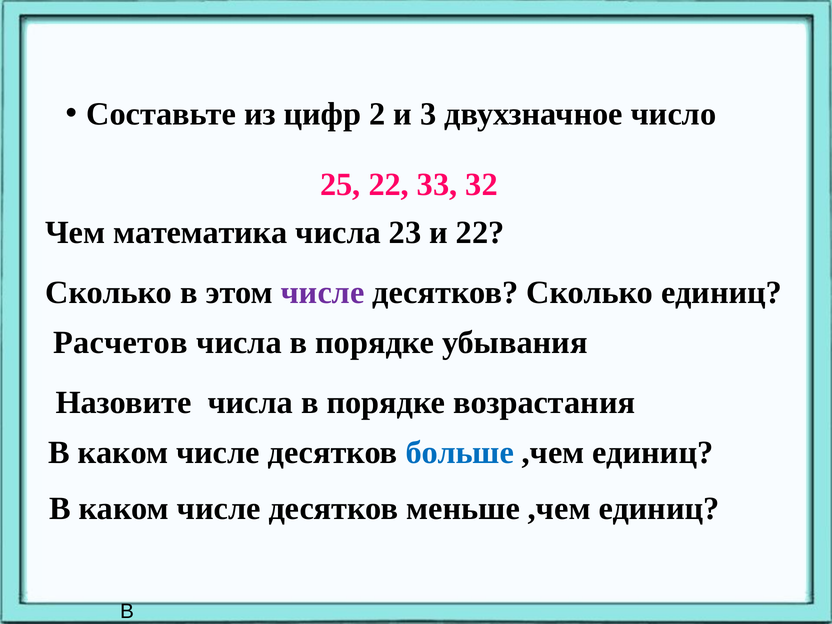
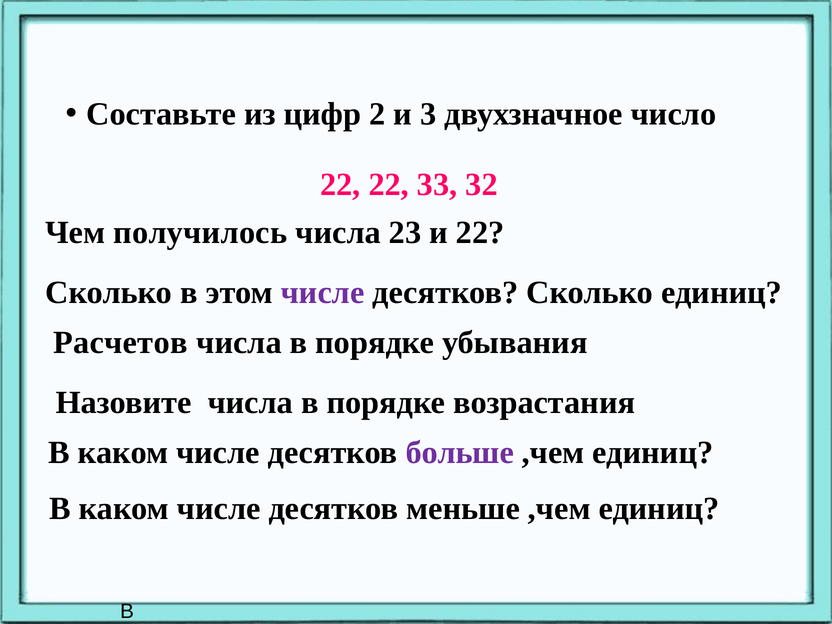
25: 25 -> 22 (340, 185)
математика: математика -> получилось (200, 232)
больше colour: blue -> purple (460, 453)
